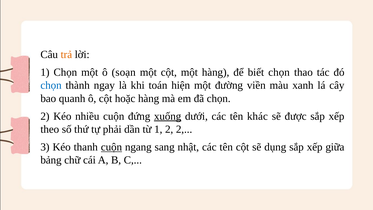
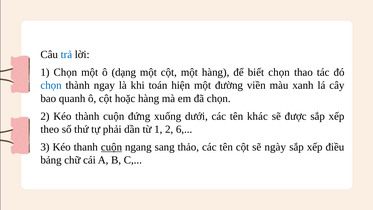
trả colour: orange -> blue (66, 55)
soạn: soạn -> dạng (124, 72)
Kéo nhiều: nhiều -> thành (87, 116)
xuống underline: present -> none (168, 116)
2 2: 2 -> 6 (184, 129)
nhật: nhật -> thảo (188, 147)
dụng: dụng -> ngày (275, 147)
giữa: giữa -> điều (335, 147)
